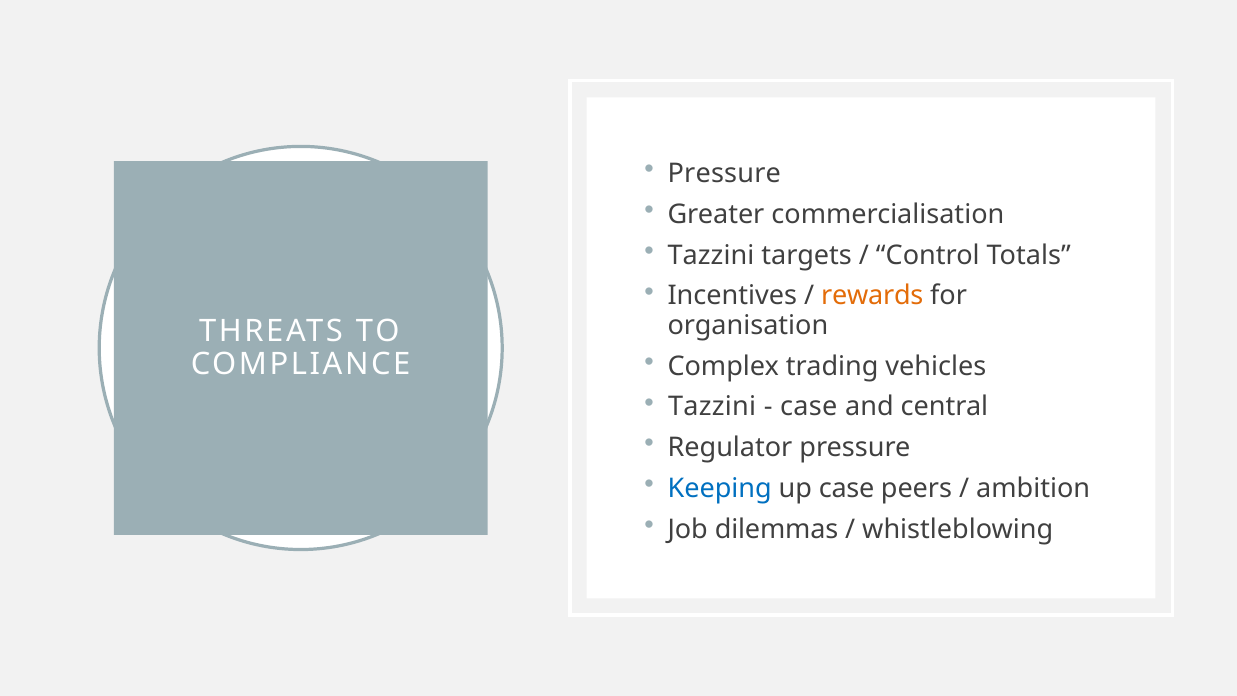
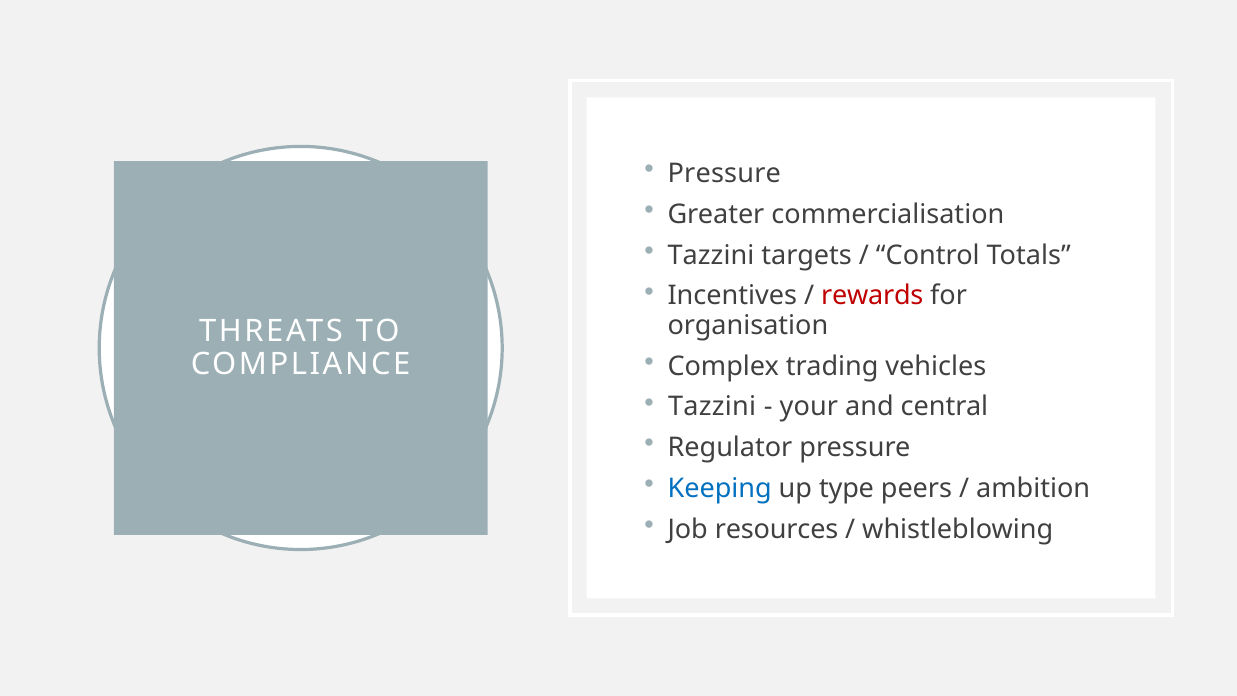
rewards colour: orange -> red (872, 296)
case: case -> your (809, 407)
up case: case -> type (847, 488)
dilemmas: dilemmas -> resources (777, 529)
